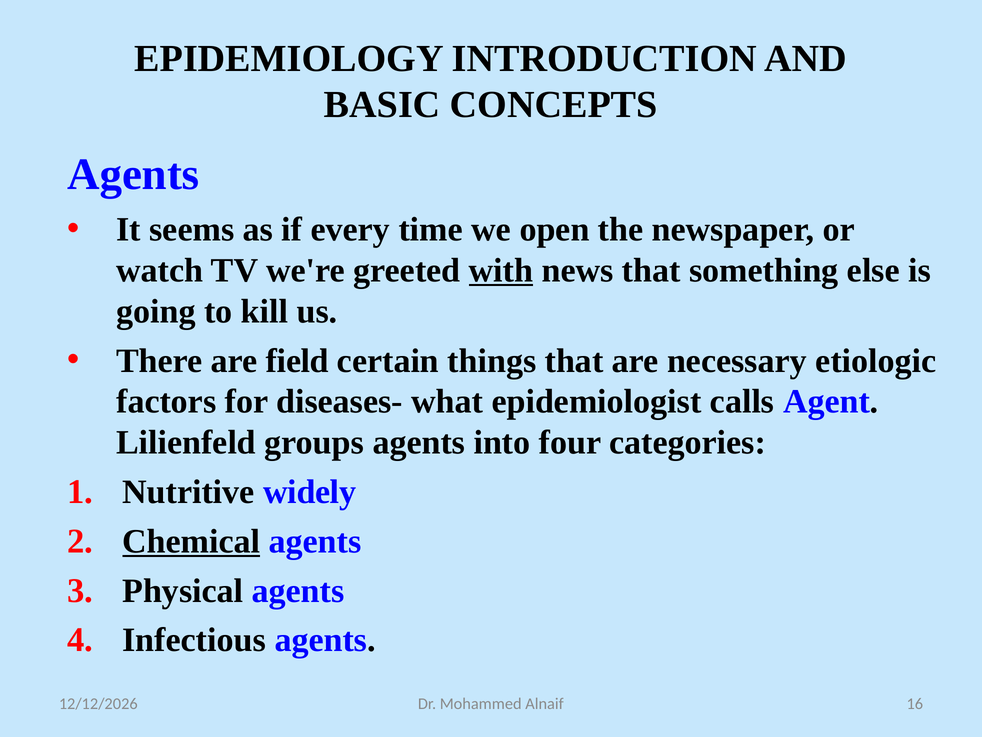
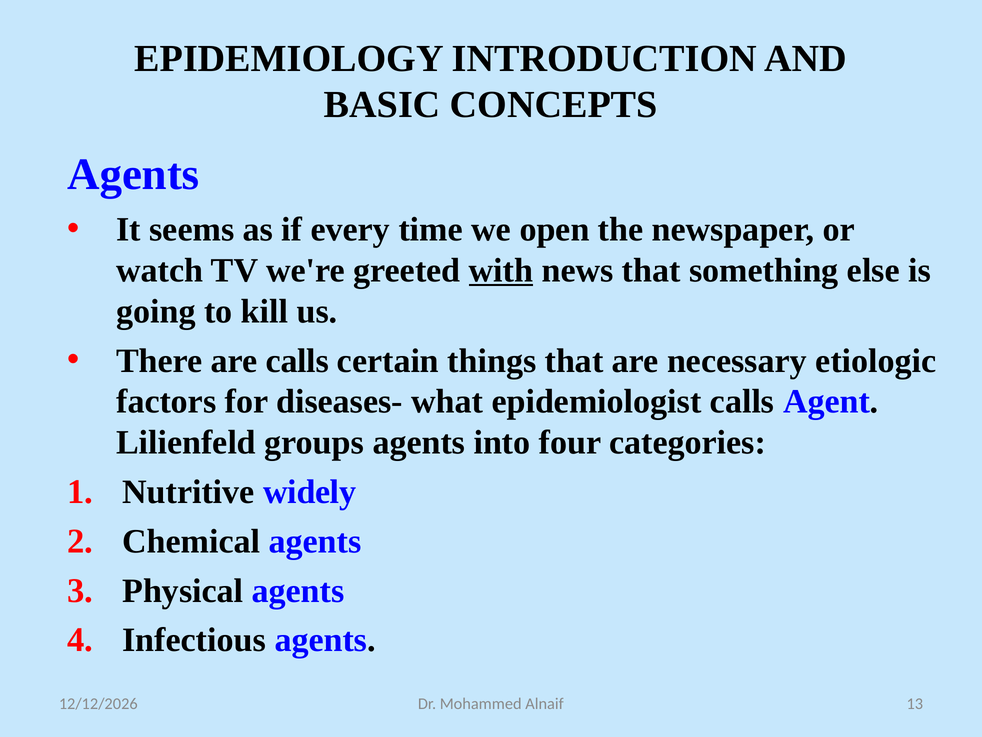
are field: field -> calls (297, 361)
Chemical underline: present -> none (191, 541)
16: 16 -> 13 (915, 703)
